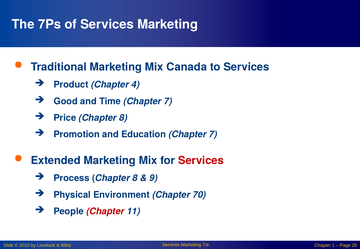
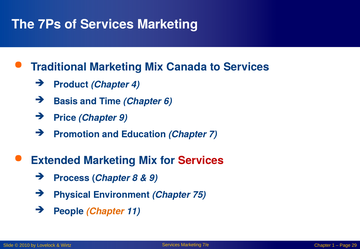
Good: Good -> Basis (66, 101)
Time Chapter 7: 7 -> 6 (168, 101)
Price Chapter 8: 8 -> 9 (123, 118)
70: 70 -> 75 (199, 195)
Chapter colour: red -> orange (105, 212)
